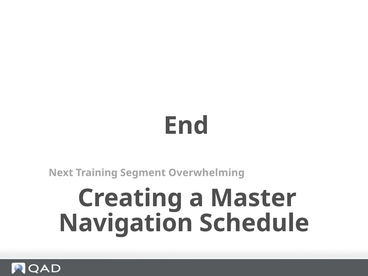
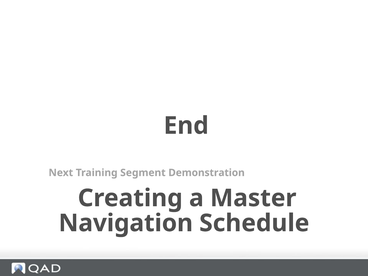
Overwhelming: Overwhelming -> Demonstration (207, 173)
